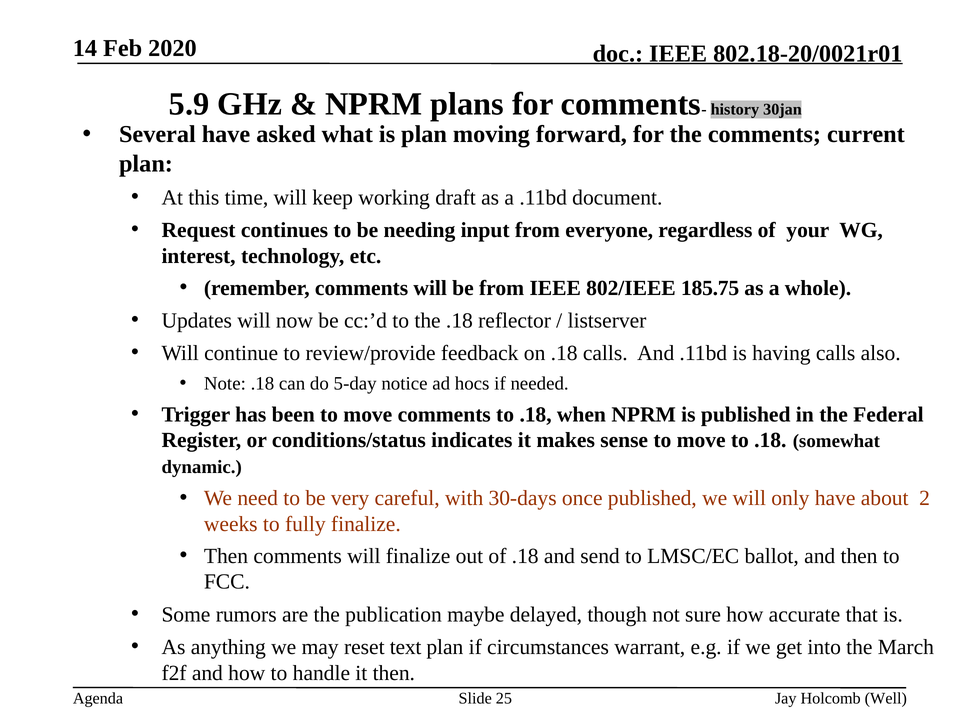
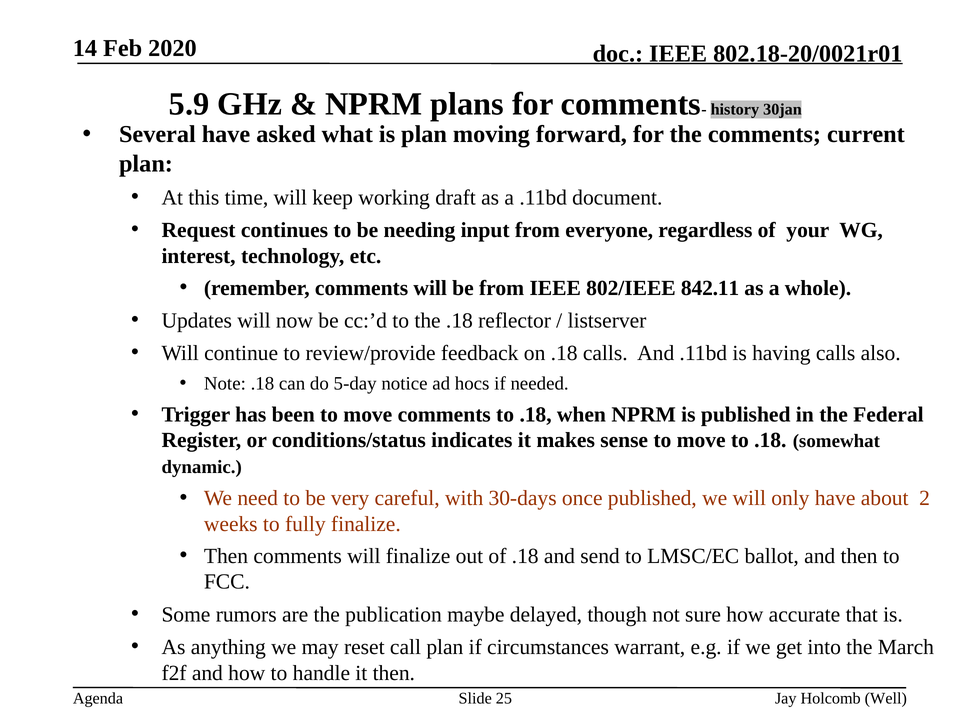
185.75: 185.75 -> 842.11 (710, 288)
text: text -> call (405, 647)
